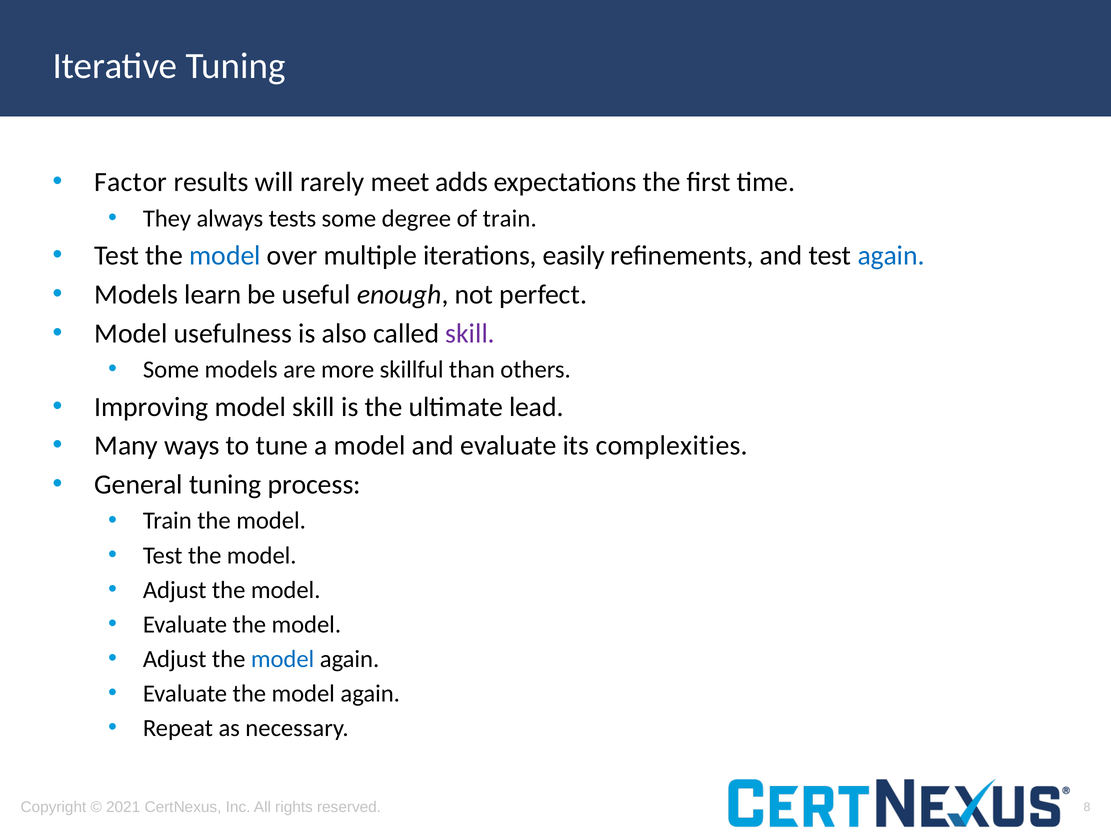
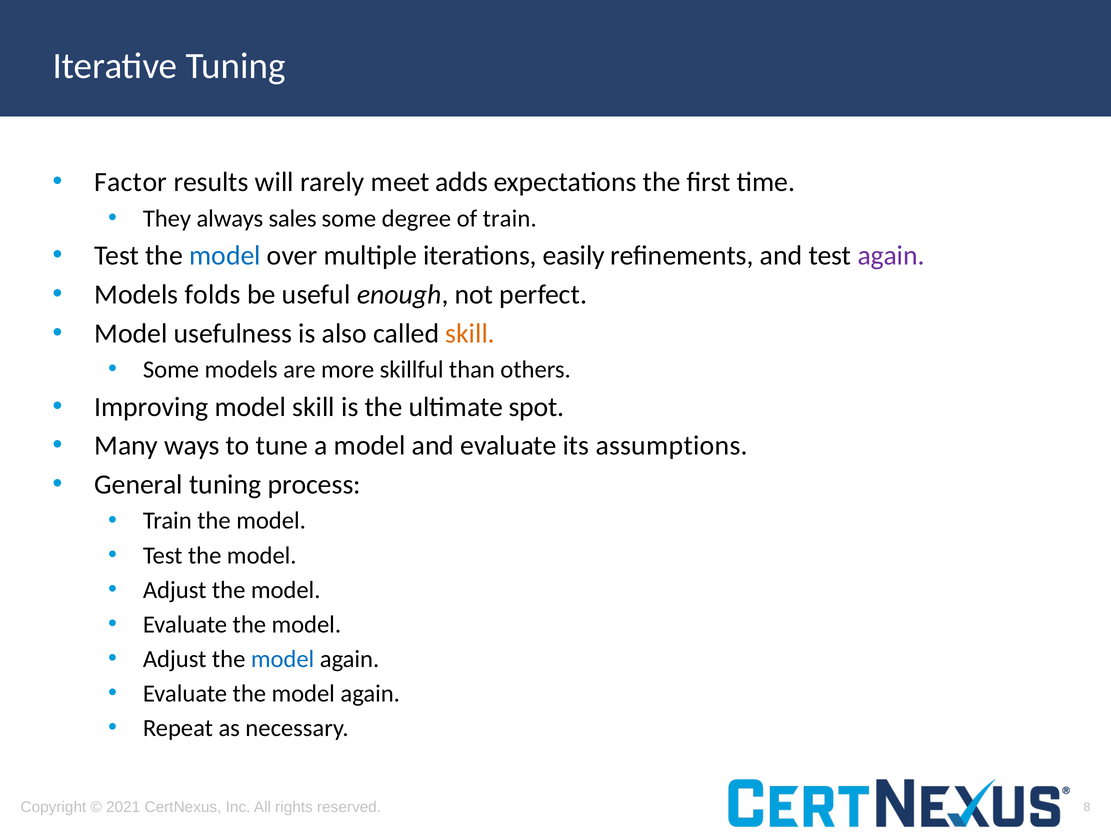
tests: tests -> sales (293, 219)
again colour: blue -> purple (891, 256)
learn: learn -> folds (213, 295)
skill colour: purple -> orange (470, 334)
lead: lead -> spot (536, 407)
complexities: complexities -> assumptions (672, 446)
